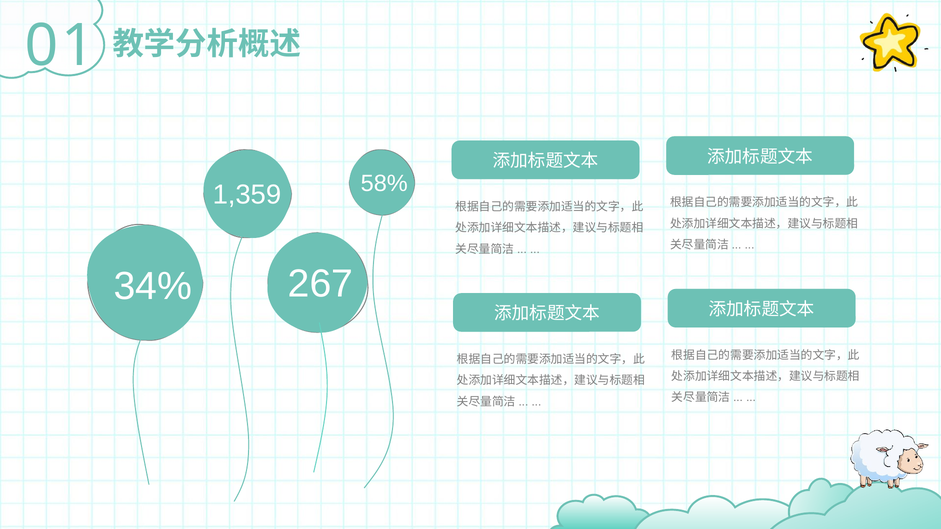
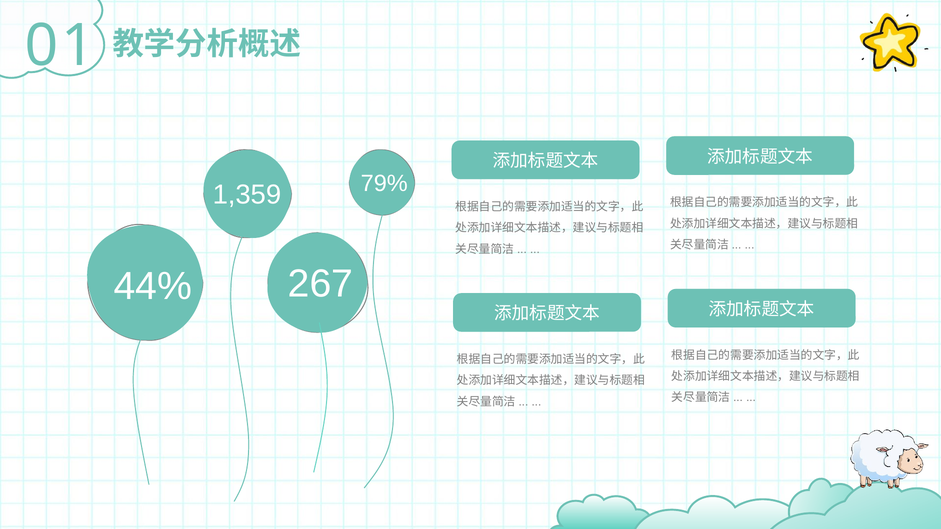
58%: 58% -> 79% (384, 183)
34%: 34% -> 44% (153, 287)
